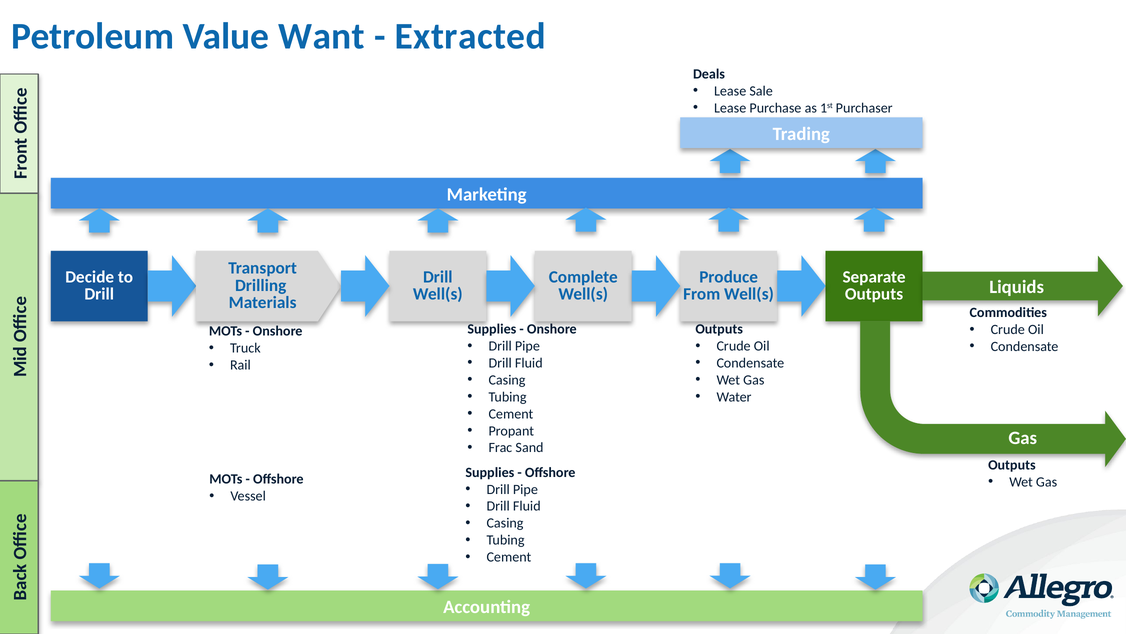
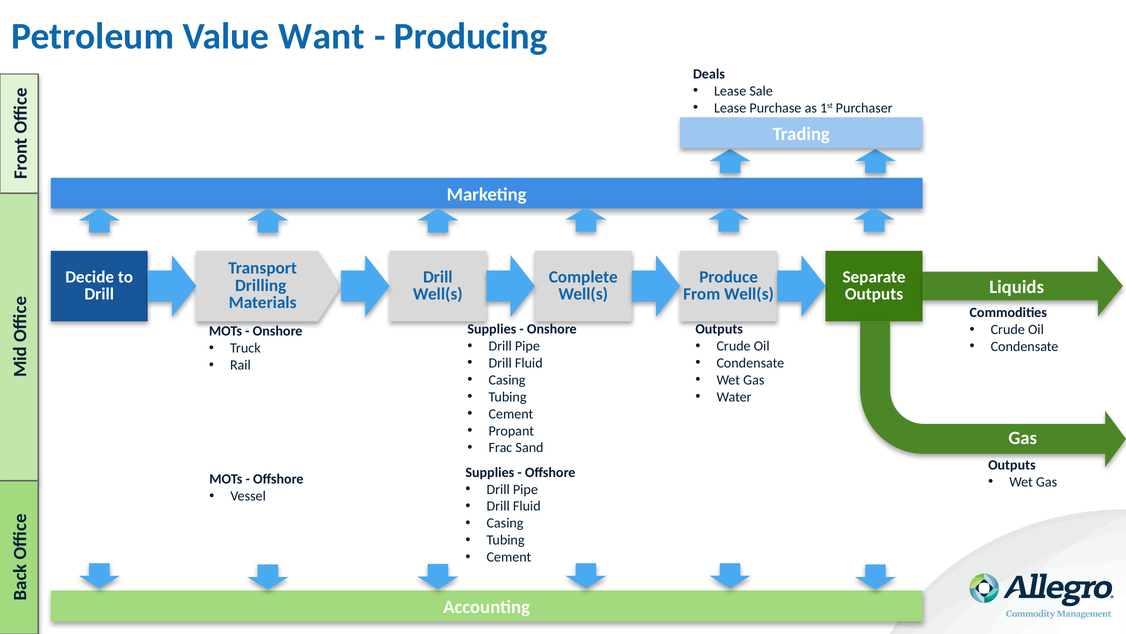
Extracted: Extracted -> Producing (471, 36)
